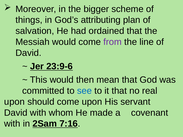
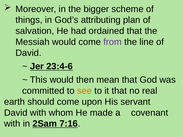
23:9-6: 23:9-6 -> 23:4-6 (60, 66)
see colour: blue -> orange (84, 91)
upon: upon -> earth (14, 102)
